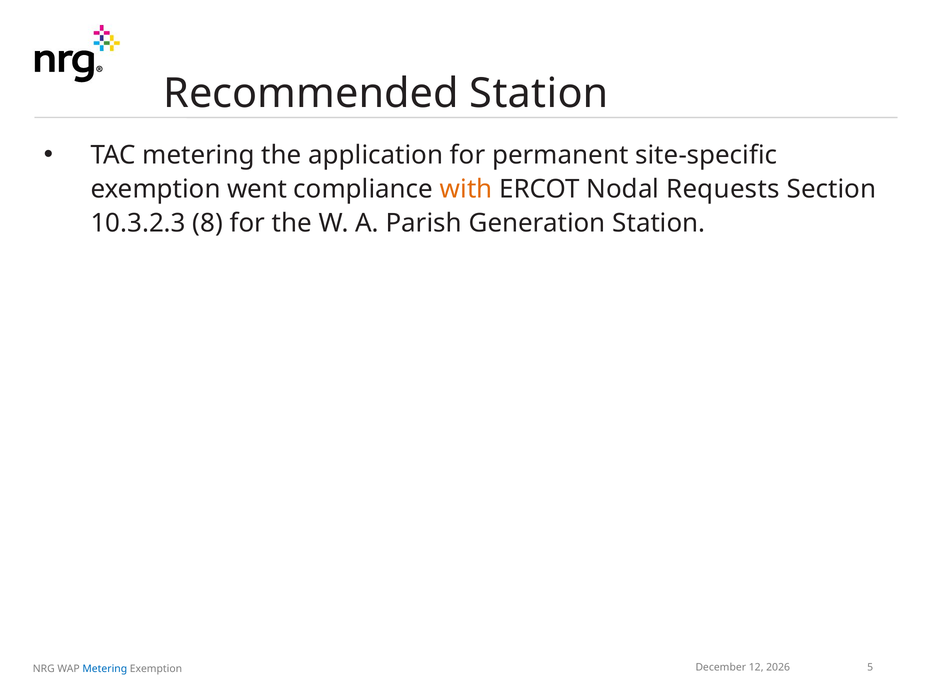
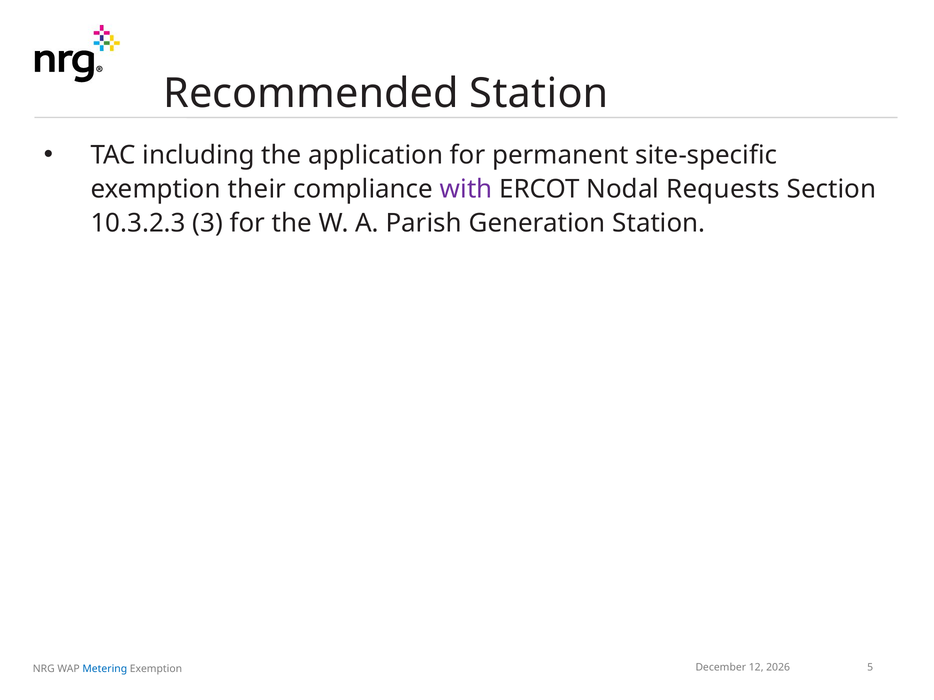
TAC metering: metering -> including (199, 155)
went: went -> their (257, 189)
with colour: orange -> purple (466, 189)
8: 8 -> 3 (208, 224)
